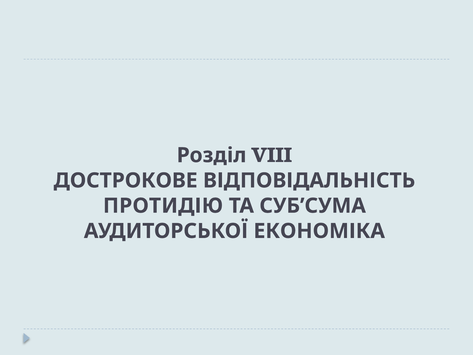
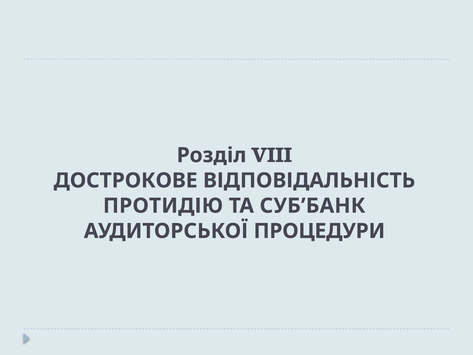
СУБ’СУМА: СУБ’СУМА -> СУБ’БАНК (313, 206)
ЕКОНОМІКА: ЕКОНОМІКА -> ПРОЦЕДУРИ (319, 231)
